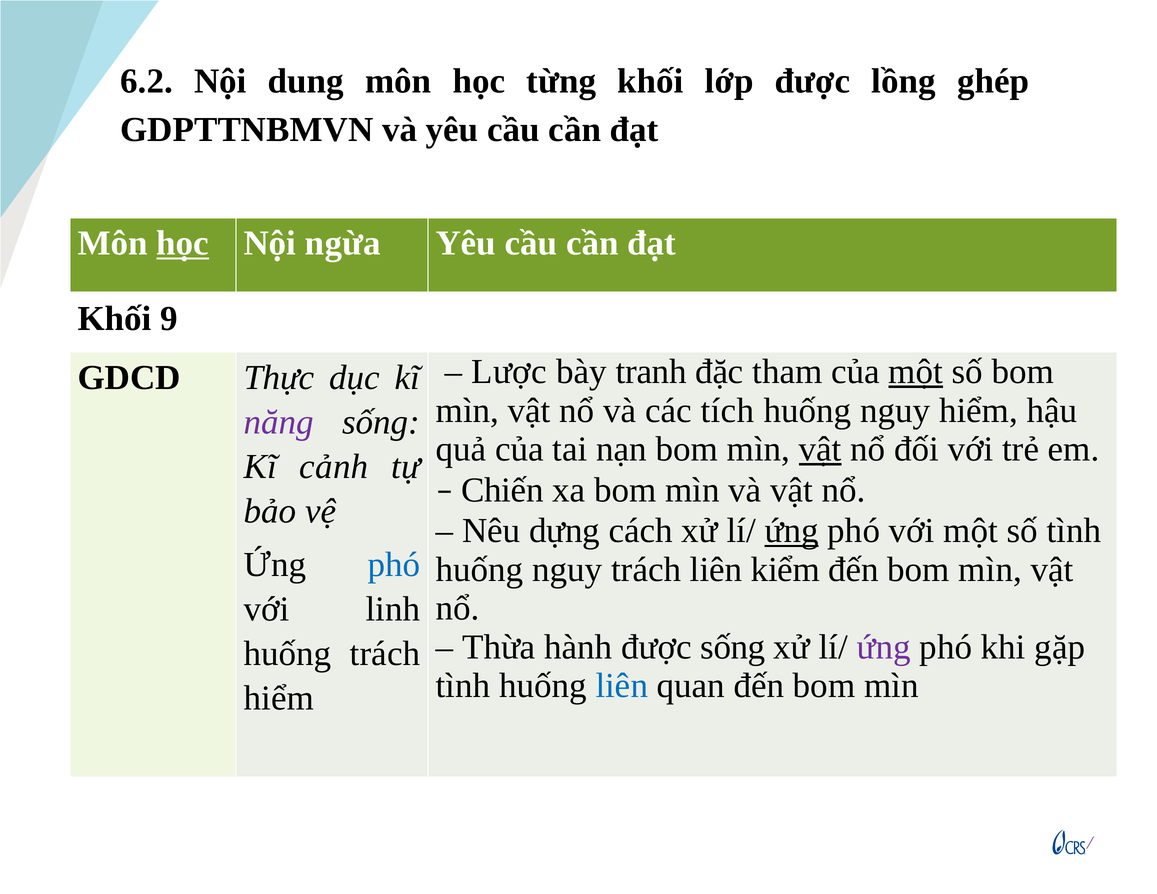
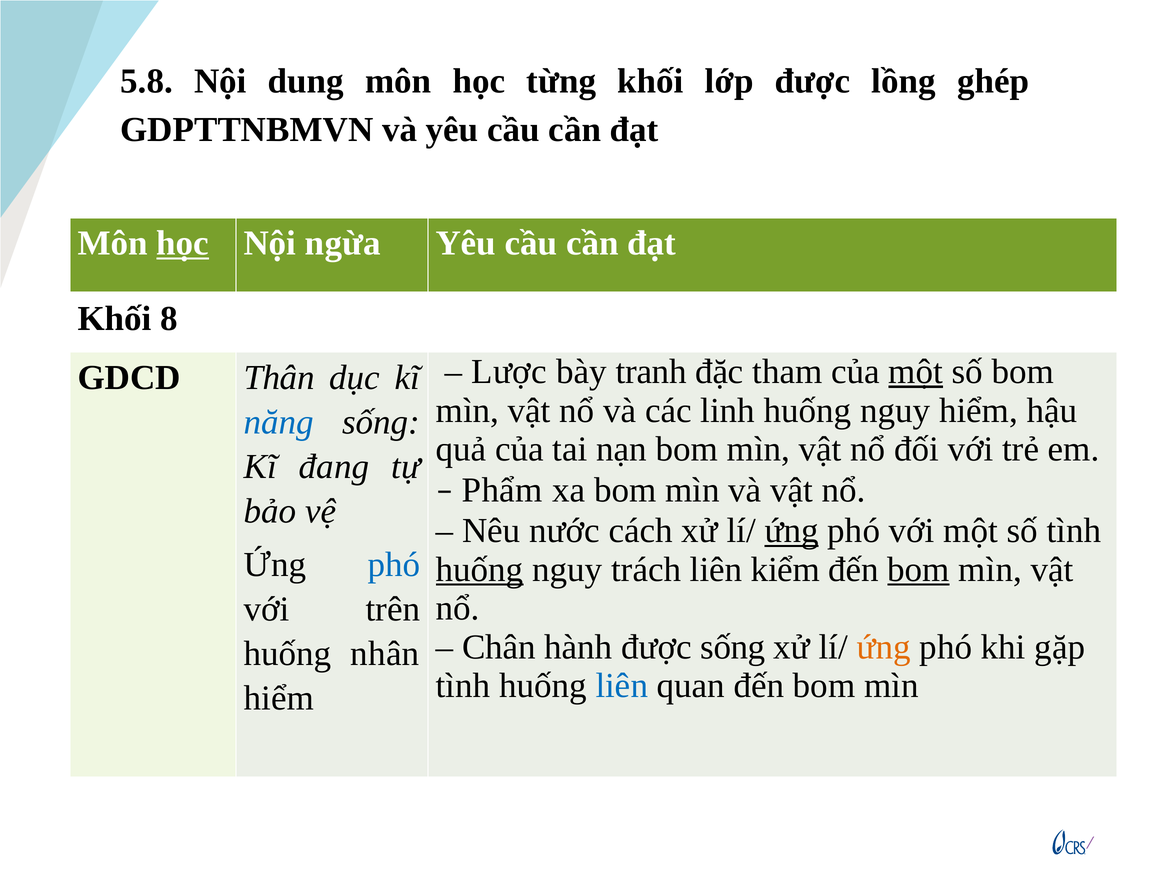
6.2: 6.2 -> 5.8 (147, 81)
9: 9 -> 8 (169, 319)
Thực: Thực -> Thân (279, 378)
tích: tích -> linh (728, 410)
năng colour: purple -> blue (279, 422)
vật underline: present -> none (820, 449)
cảnh: cảnh -> đang (334, 467)
Chiến: Chiến -> Phẩm (502, 490)
dựng: dựng -> nước (564, 531)
huống underline: none -> present (480, 570)
bom underline: none -> present (919, 570)
linh: linh -> trên (393, 609)
Thừa: Thừa -> Chân (499, 647)
ứng colour: purple -> orange (884, 647)
huống trách: trách -> nhân (385, 654)
